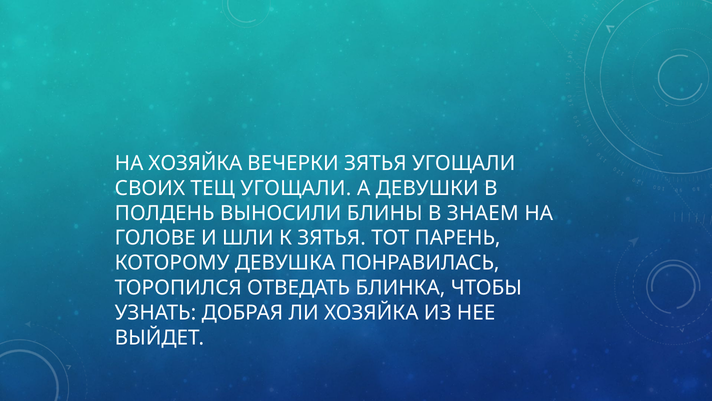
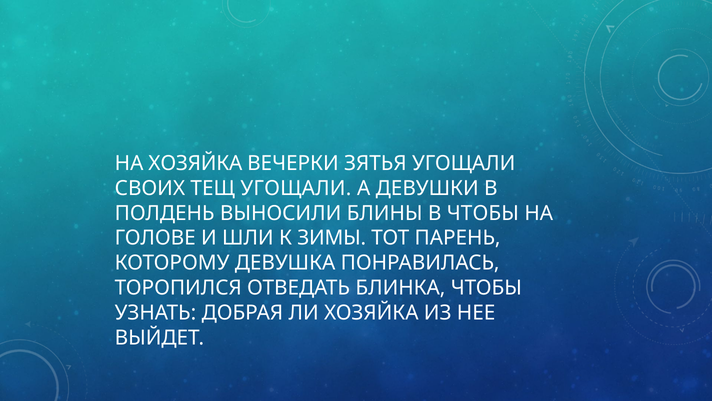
В ЗНАЕМ: ЗНАЕМ -> ЧТОБЫ (483, 213)
К ЗЯТЬЯ: ЗЯТЬЯ -> ЗИМЫ (332, 238)
